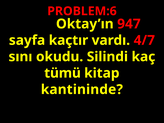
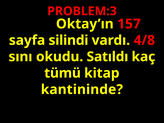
PROBLEM:6: PROBLEM:6 -> PROBLEM:3 (82, 11)
947: 947 -> 157 (129, 24)
kaçtır: kaçtır -> silindi (69, 40)
4/7: 4/7 -> 4/8 (144, 40)
Silindi: Silindi -> Satıldı (107, 57)
